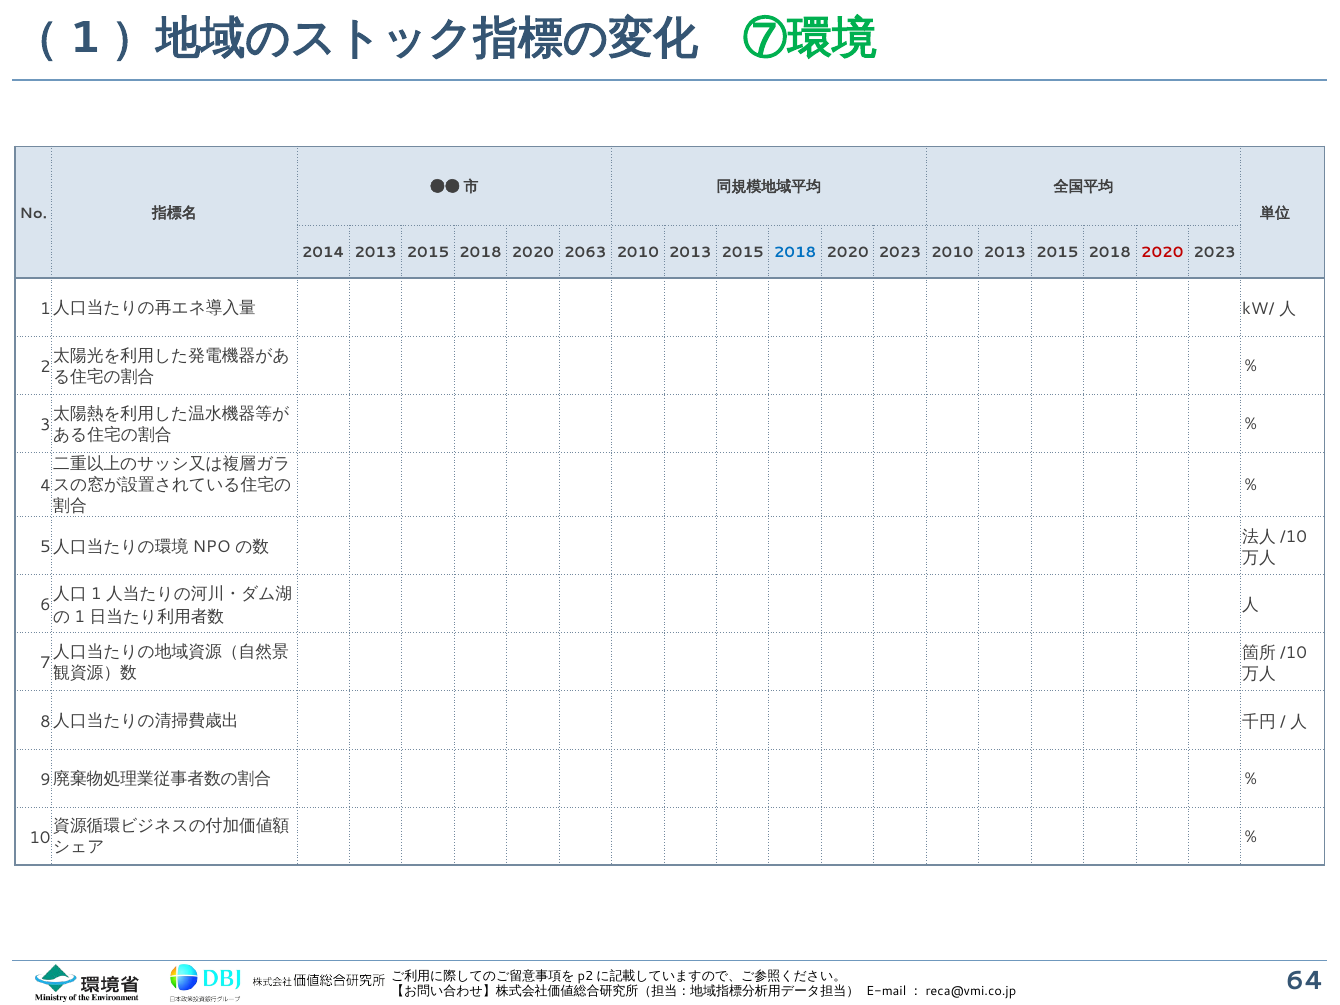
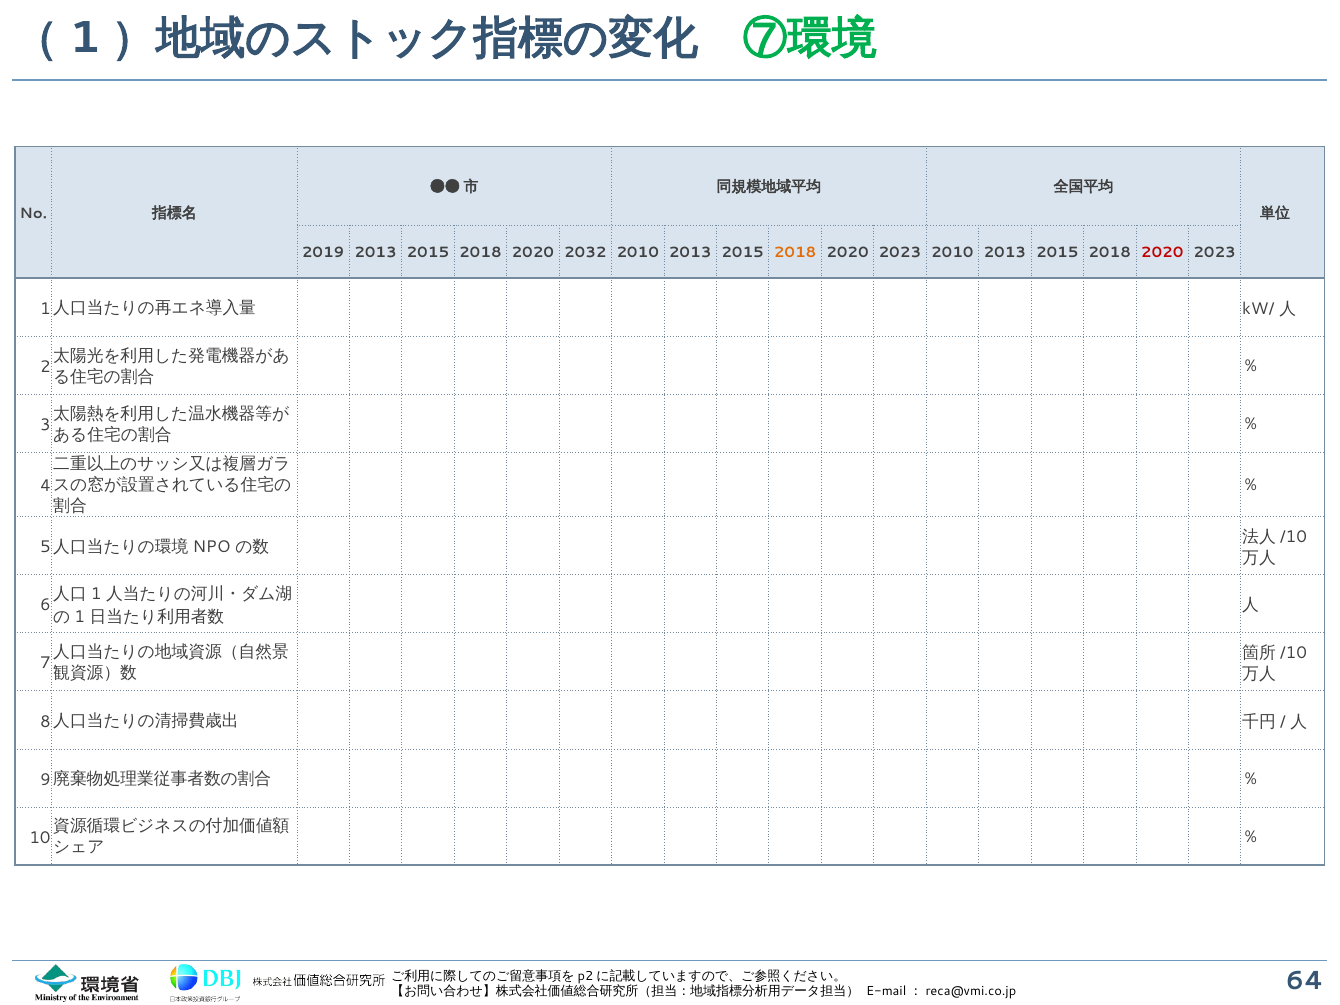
2014: 2014 -> 2019 (323, 253)
2063: 2063 -> 2032 (585, 253)
2018 colour: blue -> orange (795, 253)
